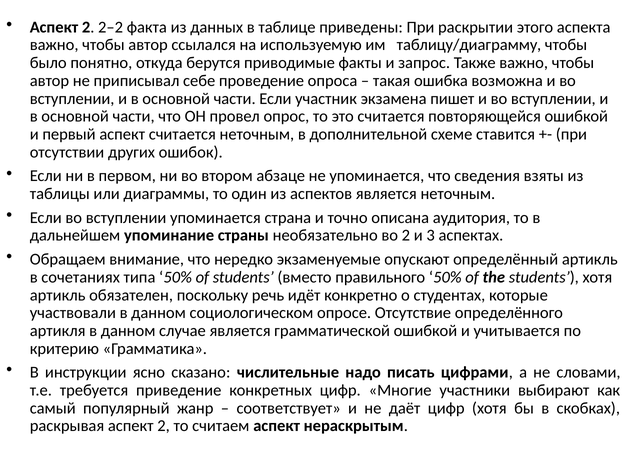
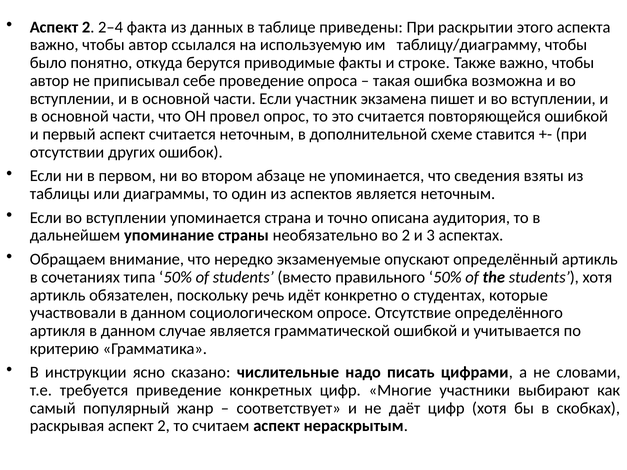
2–2: 2–2 -> 2–4 (111, 27)
запрос: запрос -> строке (424, 63)
